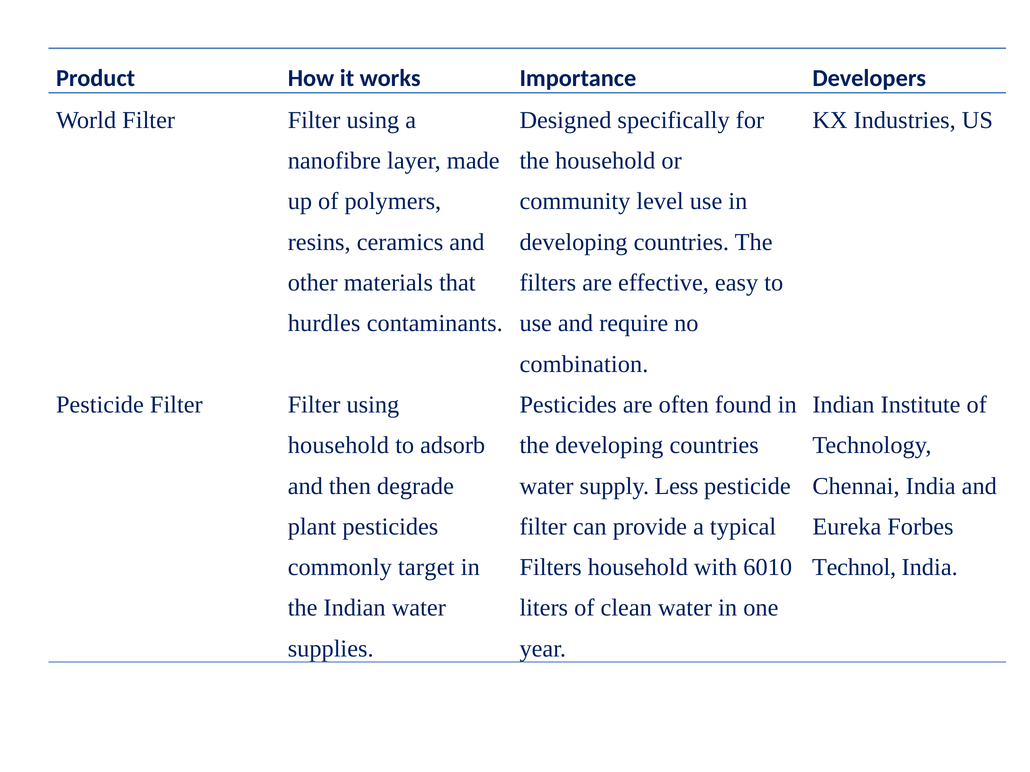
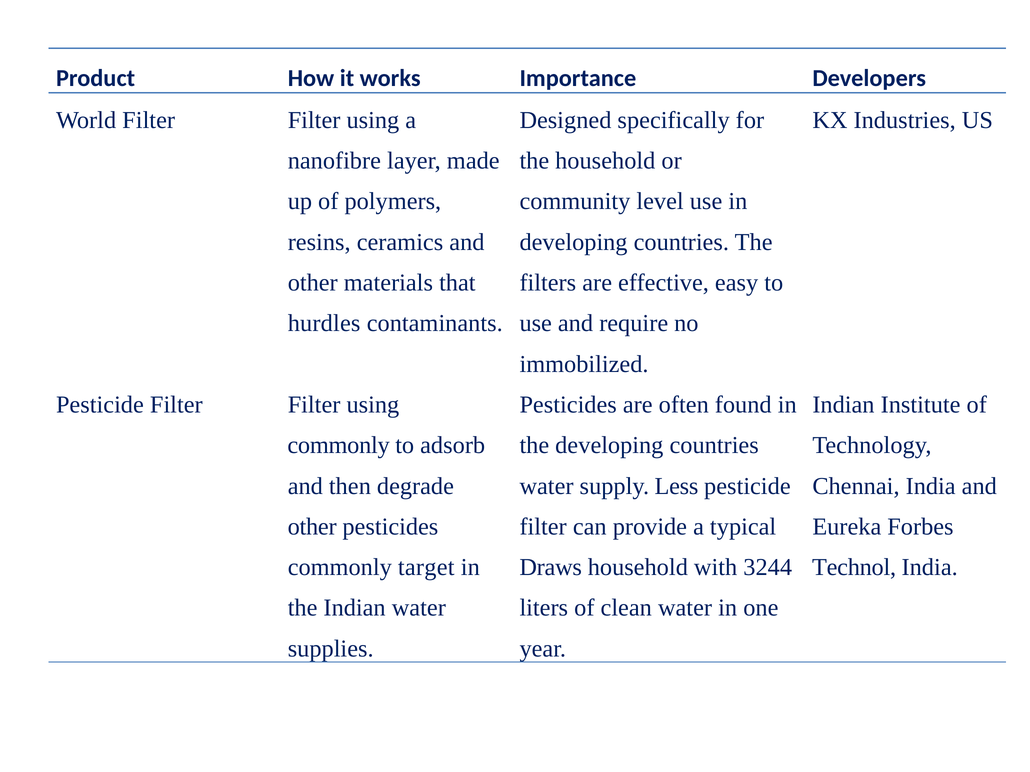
combination: combination -> immobilized (584, 364)
household: household -> commonly (339, 446)
plant: plant -> other (312, 527)
Filters: Filters -> Draws (551, 568)
6010: 6010 -> 3244 (768, 568)
